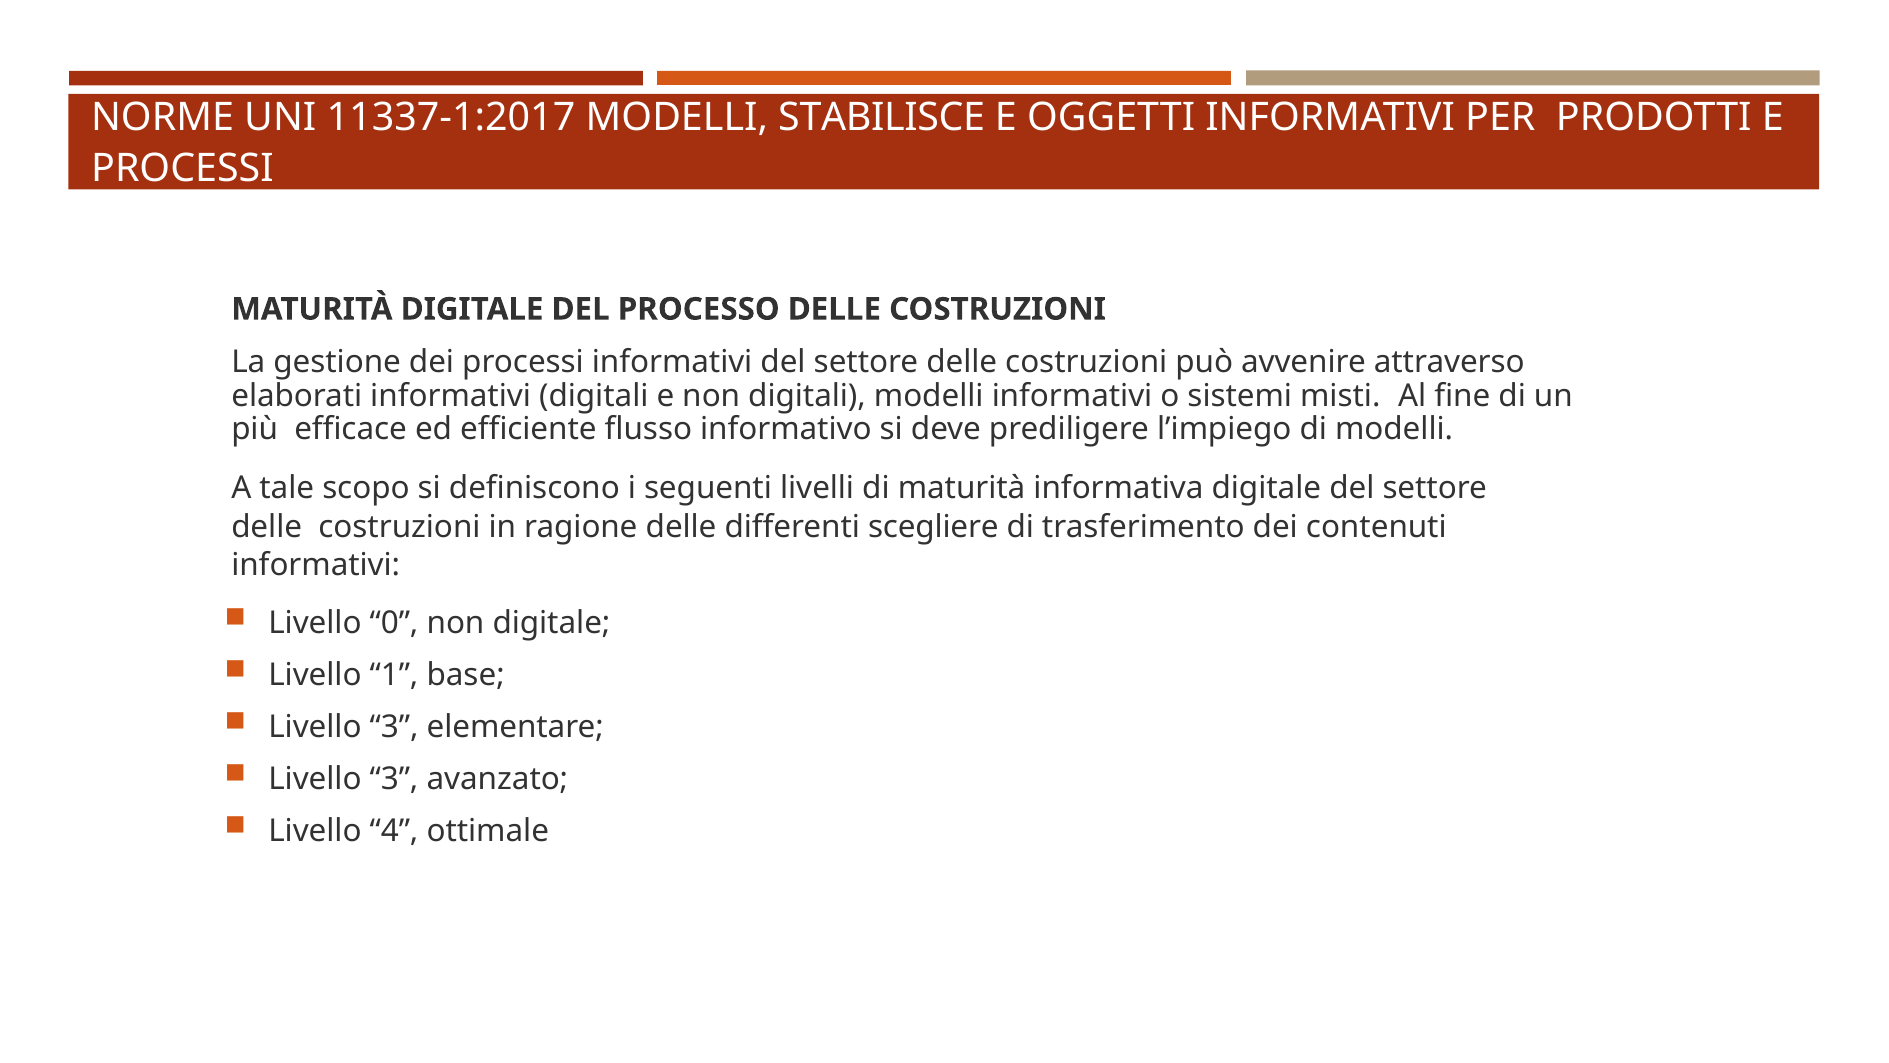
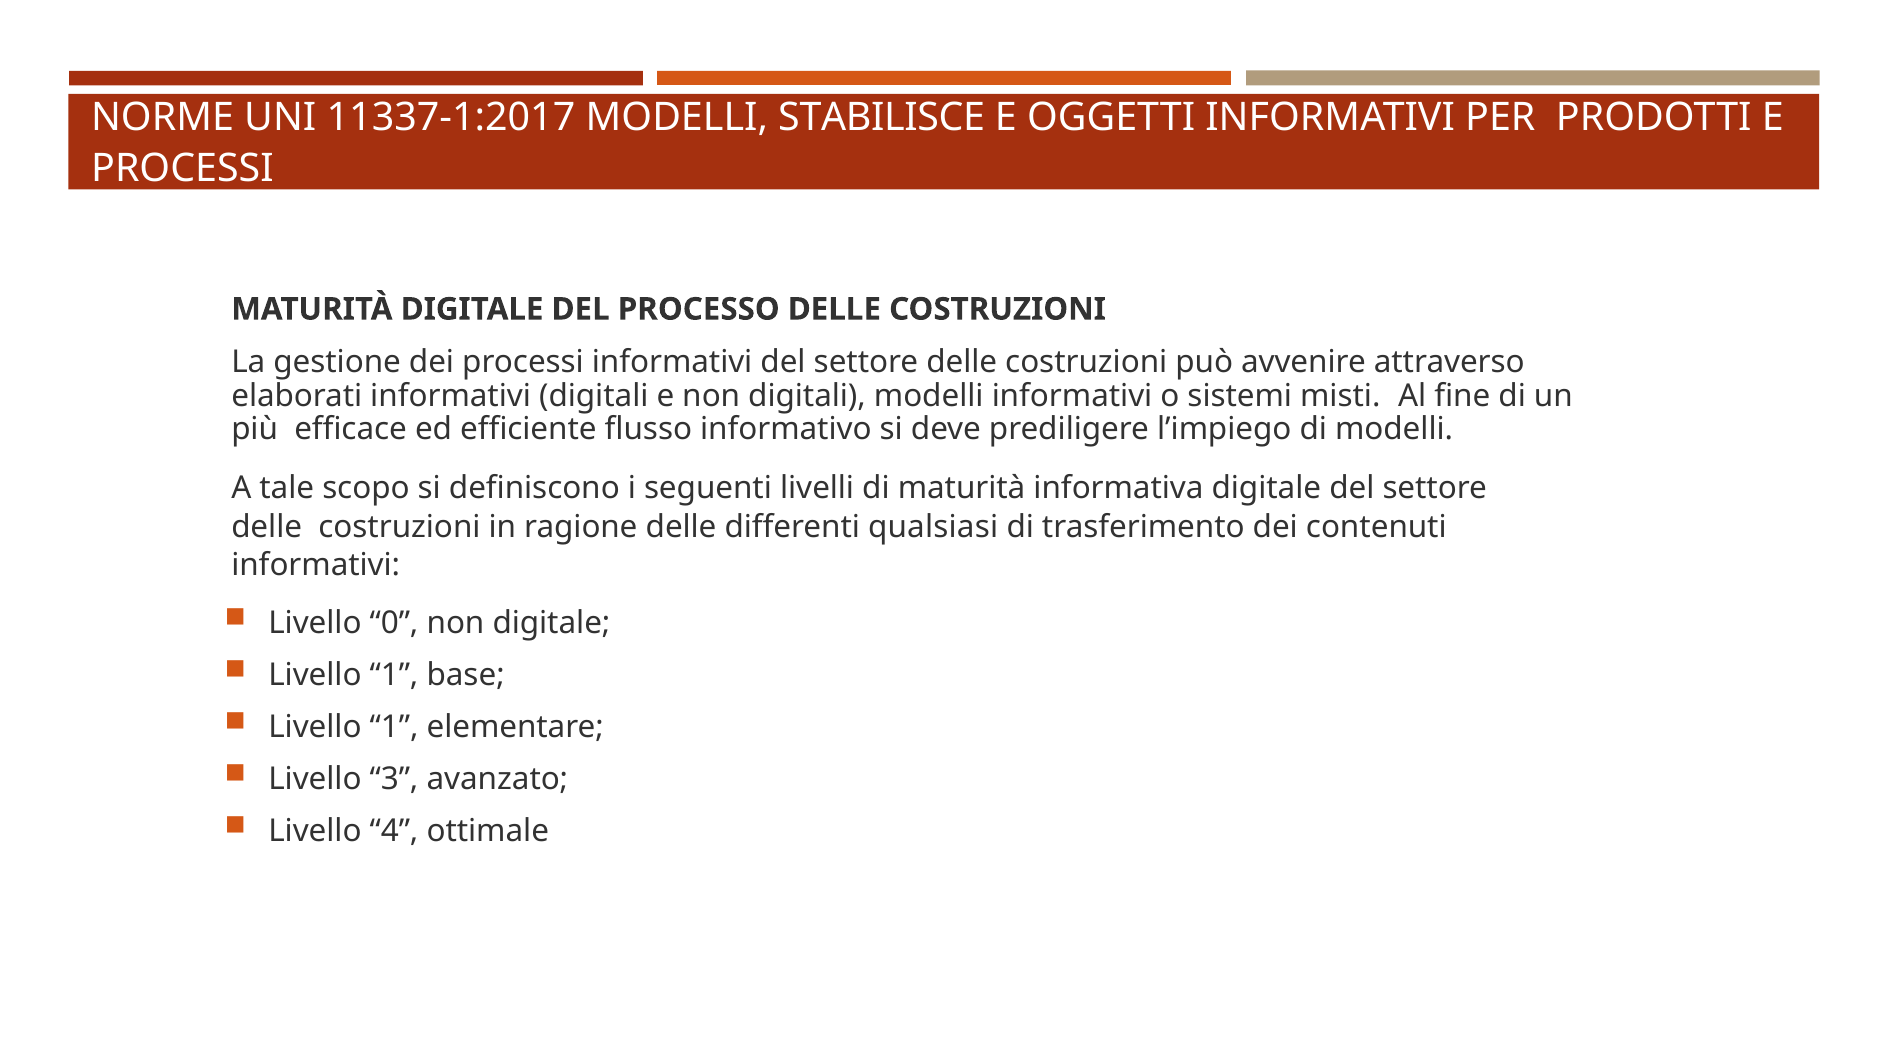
scegliere: scegliere -> qualsiasi (933, 526)
3: 3 -> 1 (394, 727)
